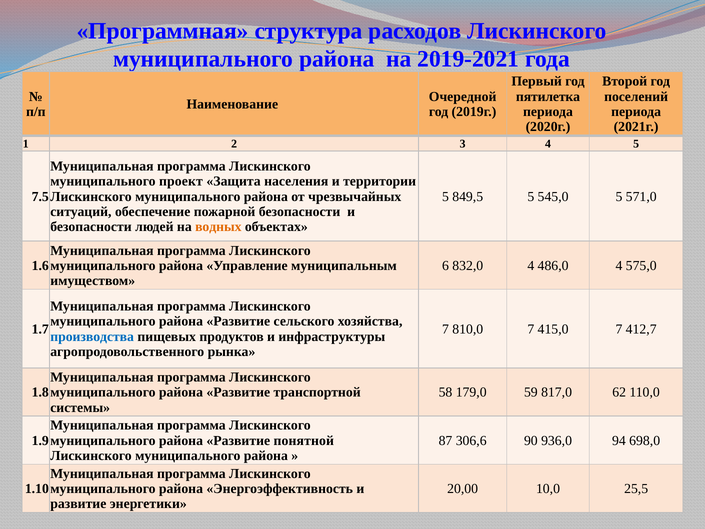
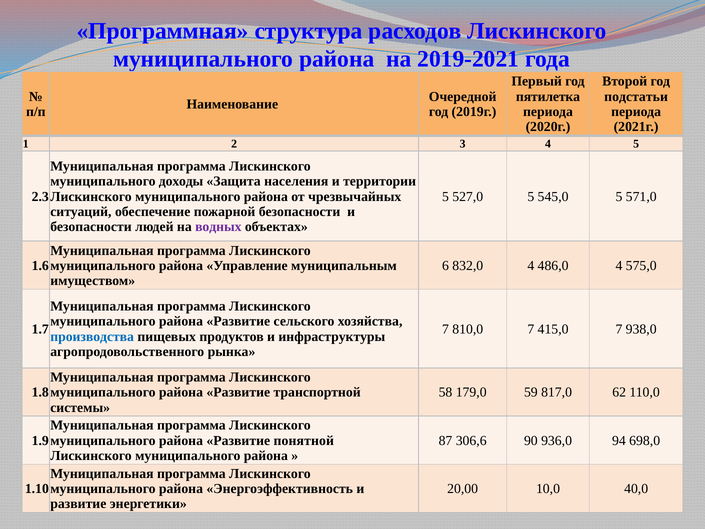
поселений: поселений -> подстатьи (636, 97)
проект: проект -> доходы (181, 181)
7.5: 7.5 -> 2.3 (40, 196)
849,5: 849,5 -> 527,0 (468, 196)
водных colour: orange -> purple (218, 227)
412,7: 412,7 -> 938,0 (641, 329)
25,5: 25,5 -> 40,0 (636, 489)
